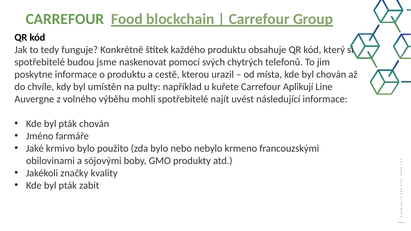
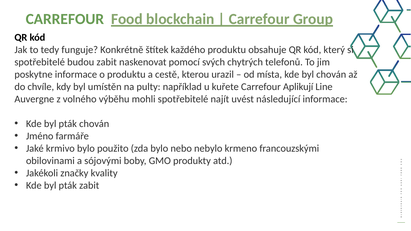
budou jsme: jsme -> zabit (107, 62)
